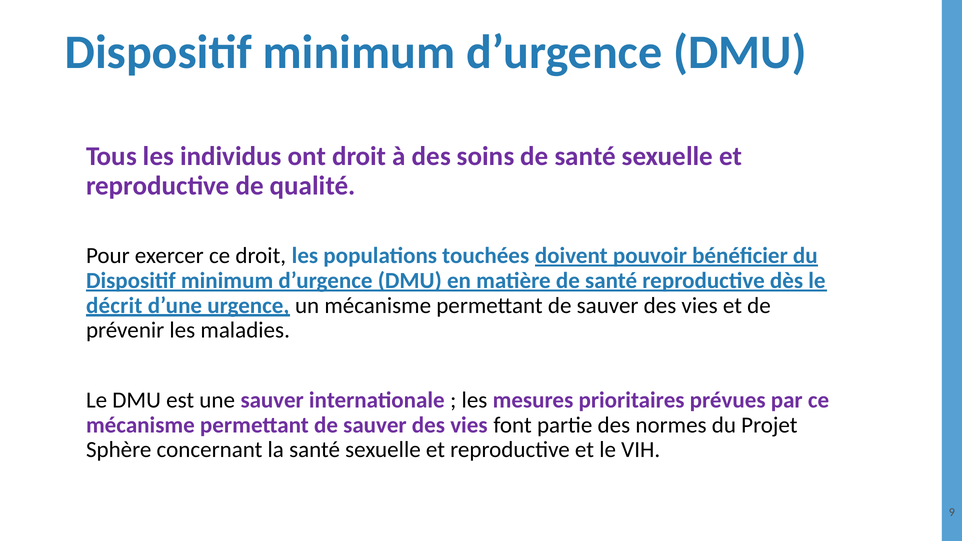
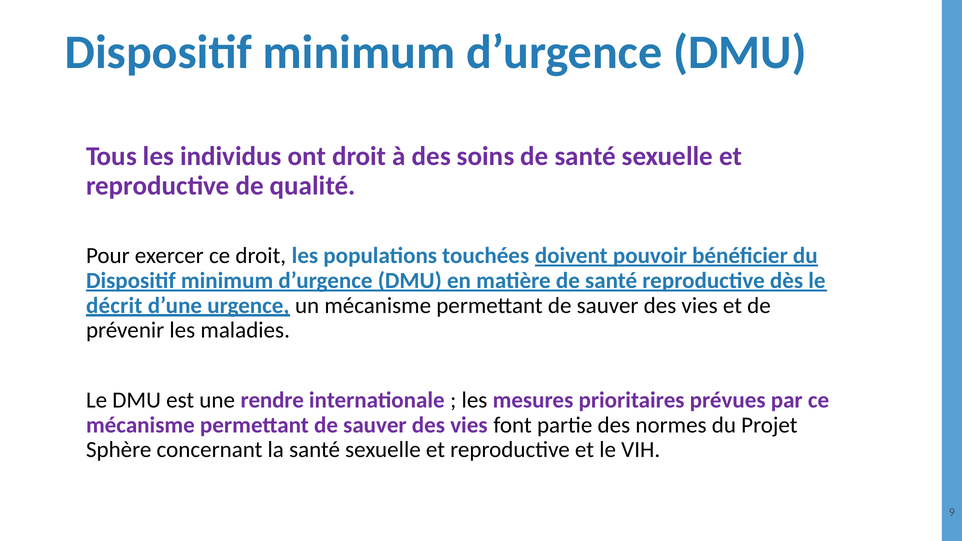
une sauver: sauver -> rendre (272, 400)
